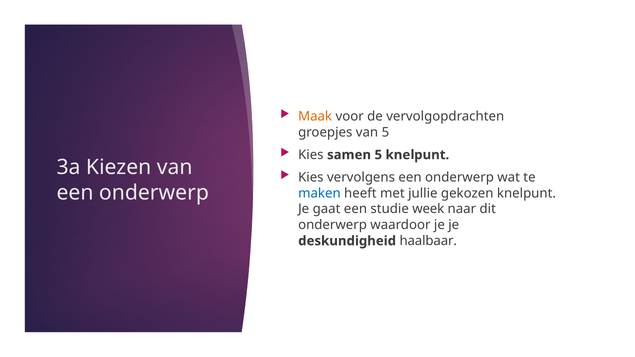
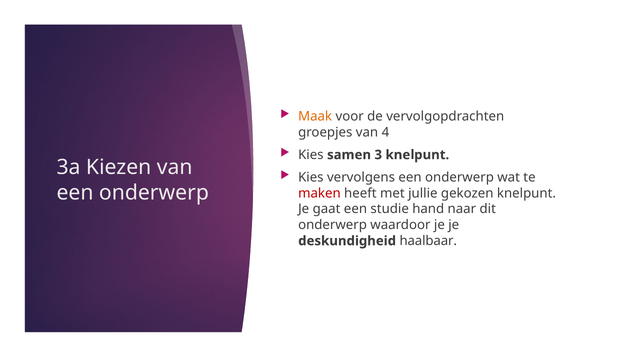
van 5: 5 -> 4 (385, 132)
samen 5: 5 -> 3 (378, 155)
maken colour: blue -> red (319, 193)
week: week -> hand (428, 209)
